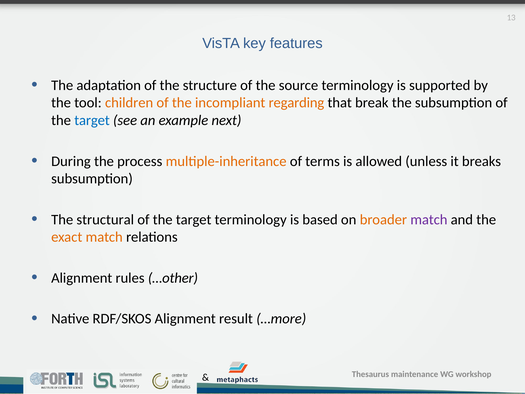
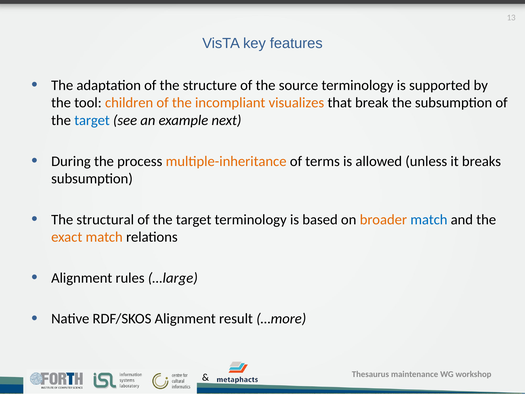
regarding: regarding -> visualizes (296, 103)
match colour: purple -> blue (429, 219)
…other: …other -> …large (173, 278)
